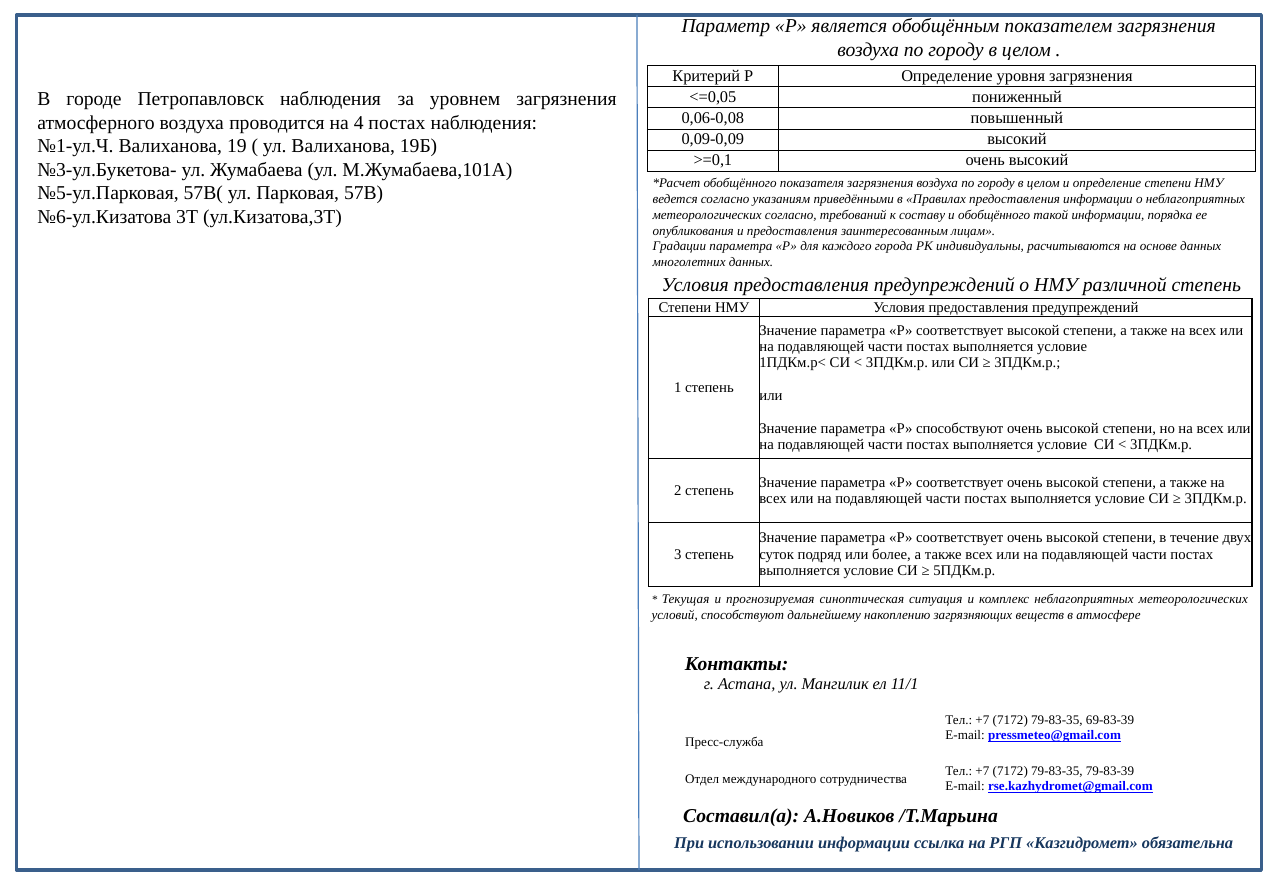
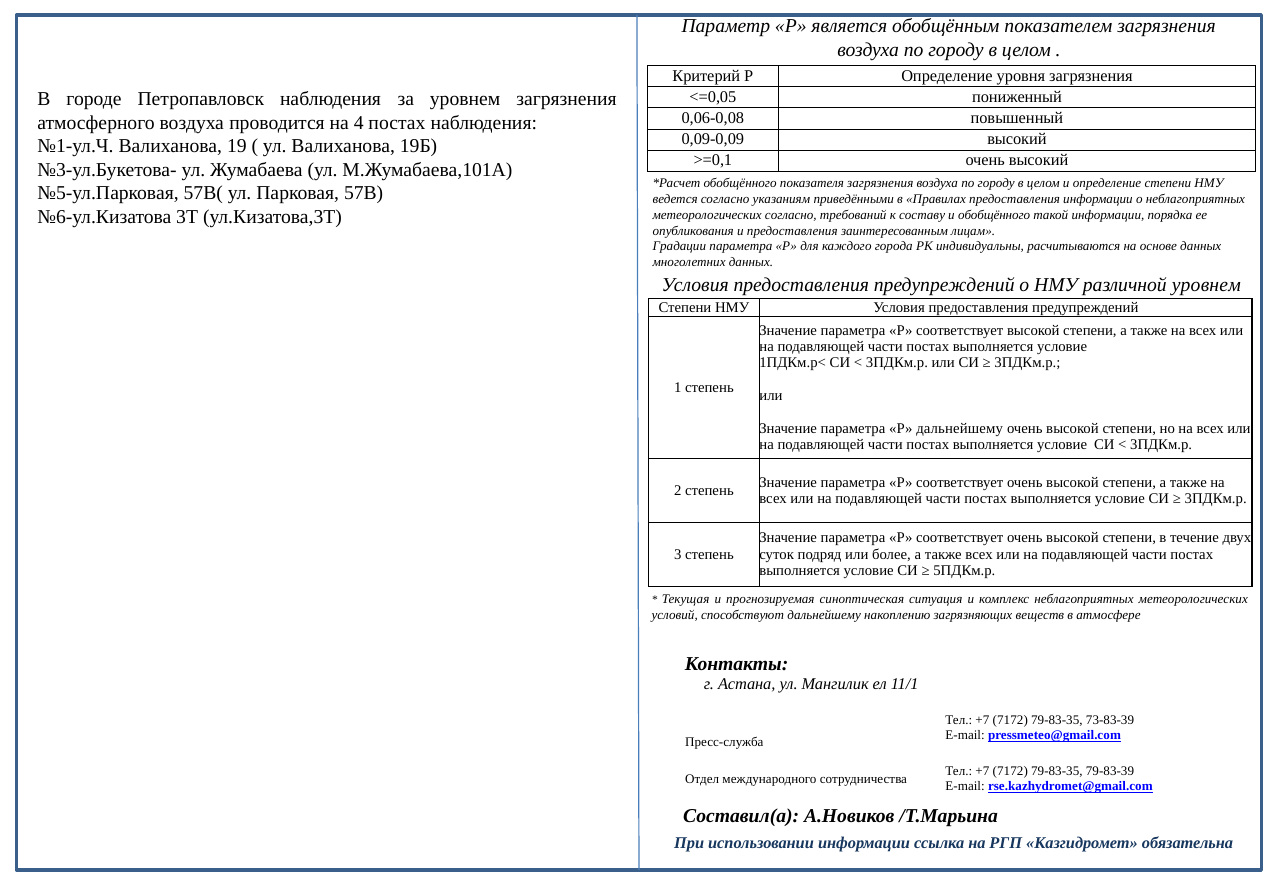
различной степень: степень -> уровнем (1206, 285)
Р способствуют: способствуют -> дальнейшему (960, 428)
69-83-39: 69-83-39 -> 73-83-39 (1110, 720)
